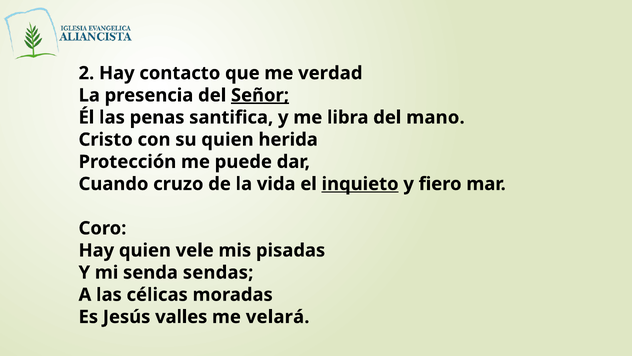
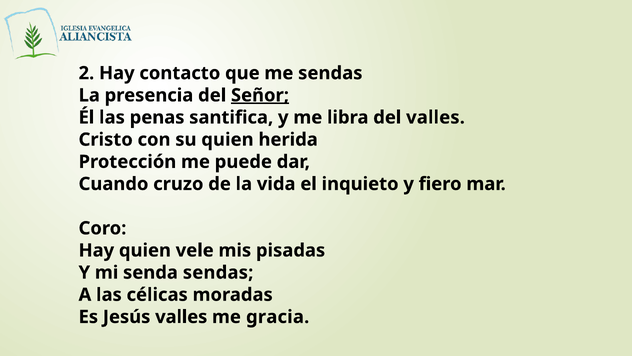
me verdad: verdad -> sendas (330, 73)
del mano: mano -> valles (436, 117)
inquieto underline: present -> none (360, 184)
velará: velará -> gracia (278, 316)
